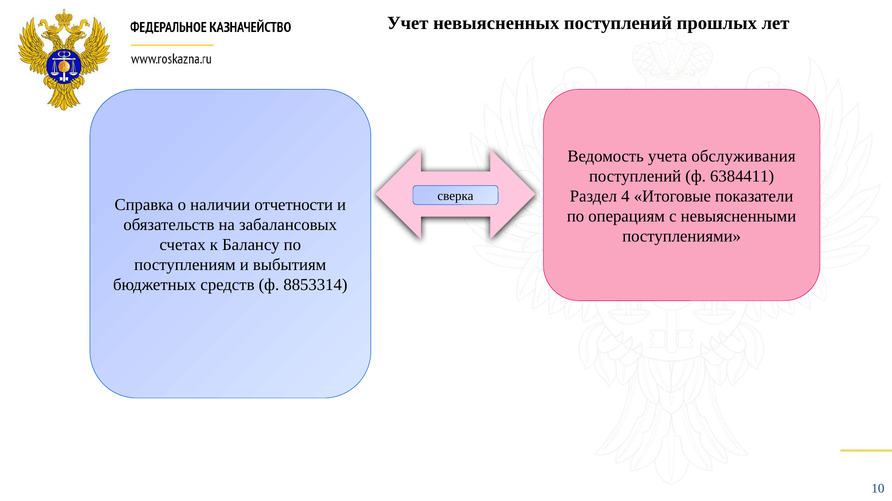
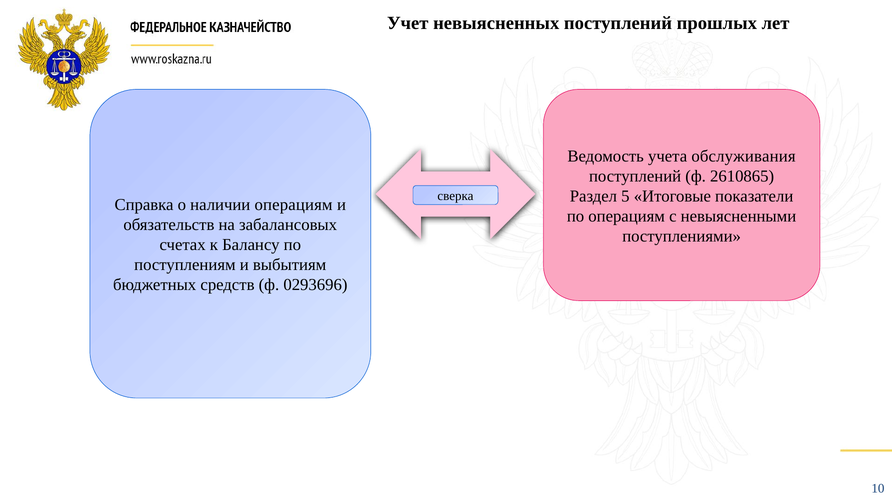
6384411: 6384411 -> 2610865 (742, 176)
4: 4 -> 5 (625, 196)
наличии отчетности: отчетности -> операциям (294, 205)
8853314: 8853314 -> 0293696 (315, 285)
